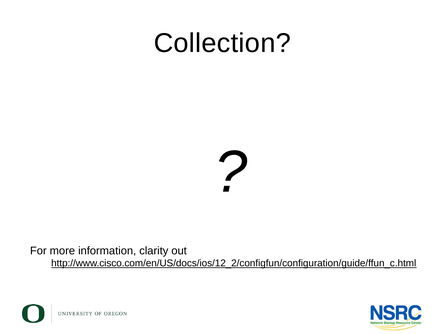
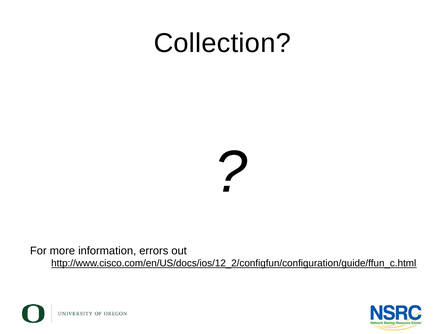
clarity: clarity -> errors (154, 251)
